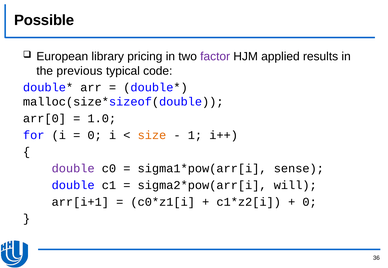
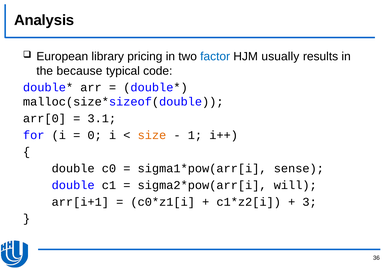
Possible: Possible -> Analysis (44, 20)
factor colour: purple -> blue (215, 57)
applied: applied -> usually (280, 57)
previous: previous -> because (79, 71)
1.0: 1.0 -> 3.1 (102, 119)
double colour: purple -> black (73, 169)
0: 0 -> 3 (310, 202)
